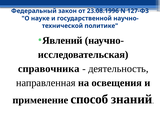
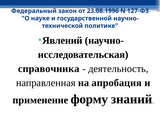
освещения: освещения -> апробация (117, 83)
способ: способ -> форму (89, 99)
